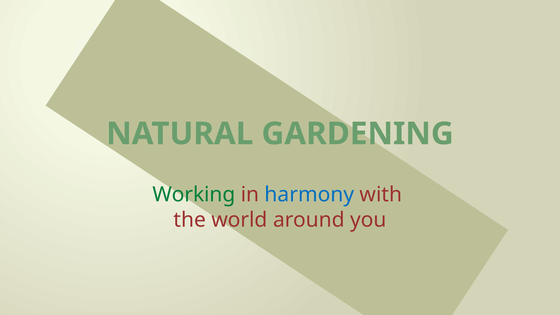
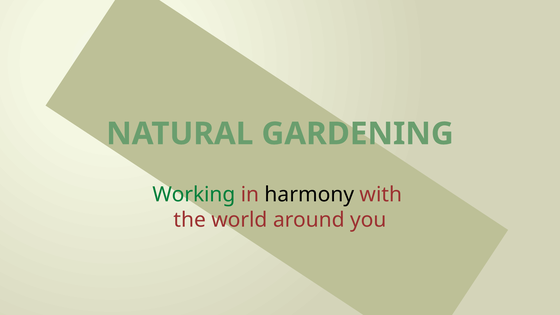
harmony colour: blue -> black (309, 195)
